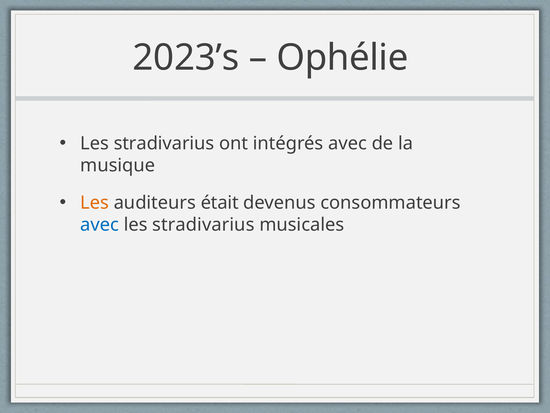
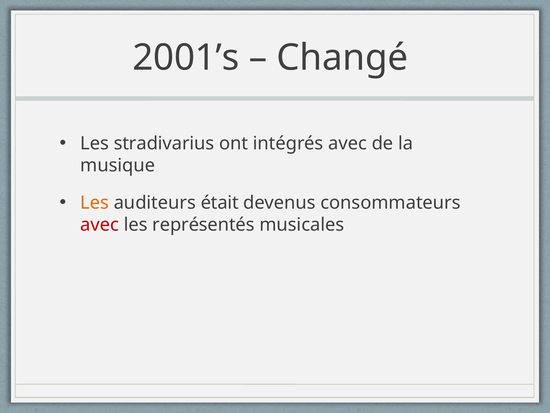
2023’s: 2023’s -> 2001’s (186, 58)
Ophélie: Ophélie -> Changé (342, 58)
avec colour: blue -> red (100, 225)
stradivarius: stradivarius -> représentés (203, 225)
